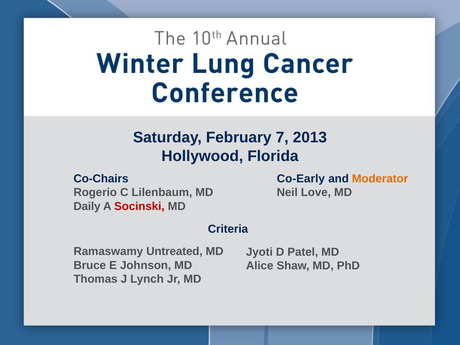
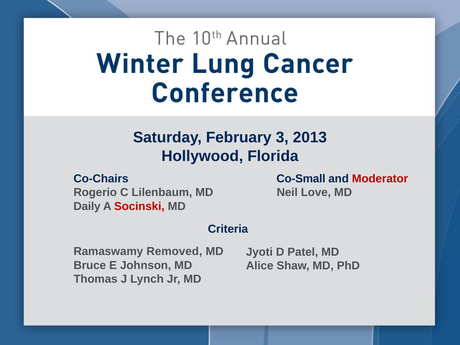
7: 7 -> 3 (282, 138)
Co-Early: Co-Early -> Co-Small (301, 179)
Moderator colour: orange -> red (380, 179)
Untreated: Untreated -> Removed (174, 251)
